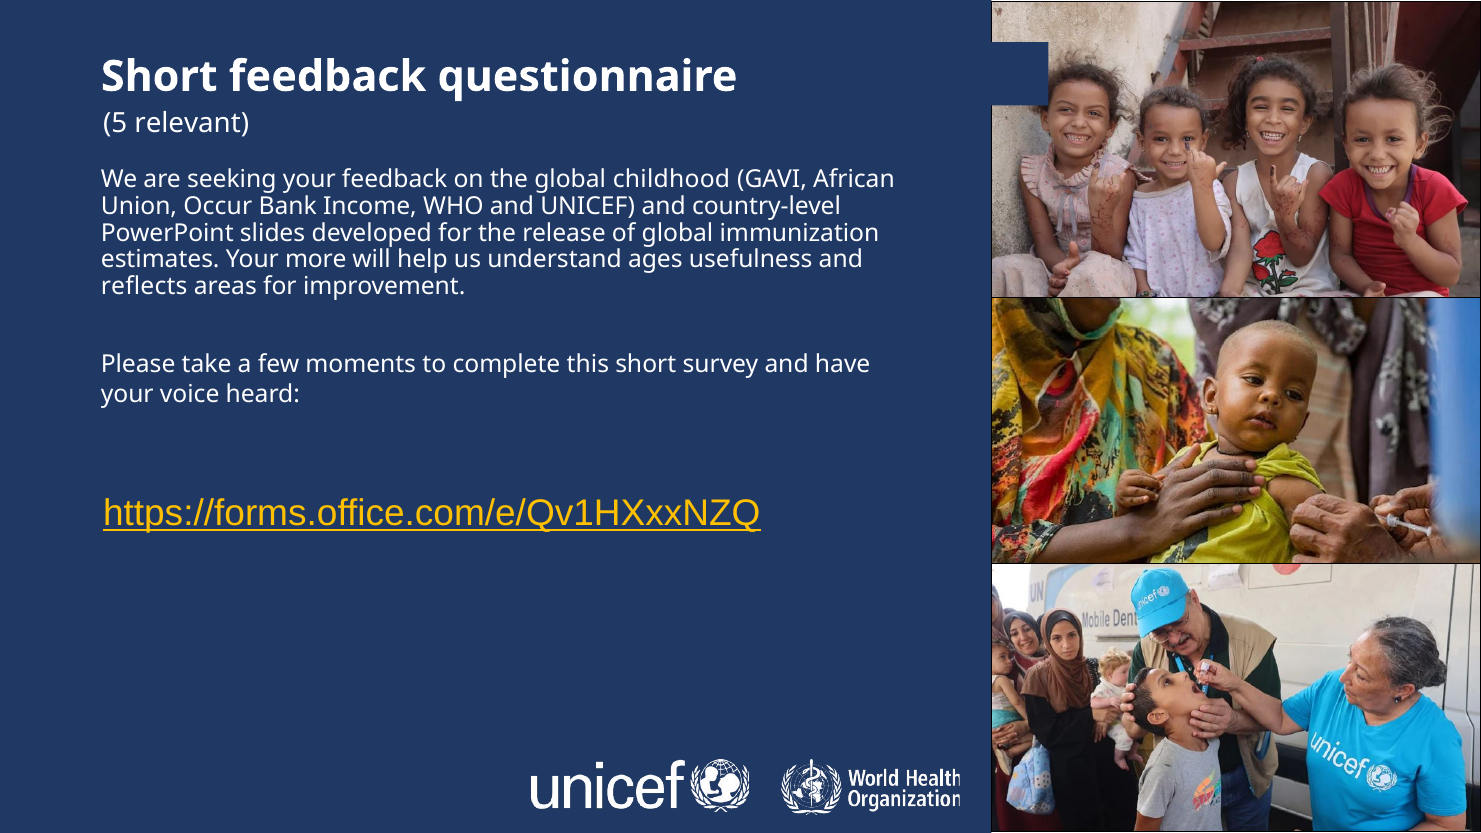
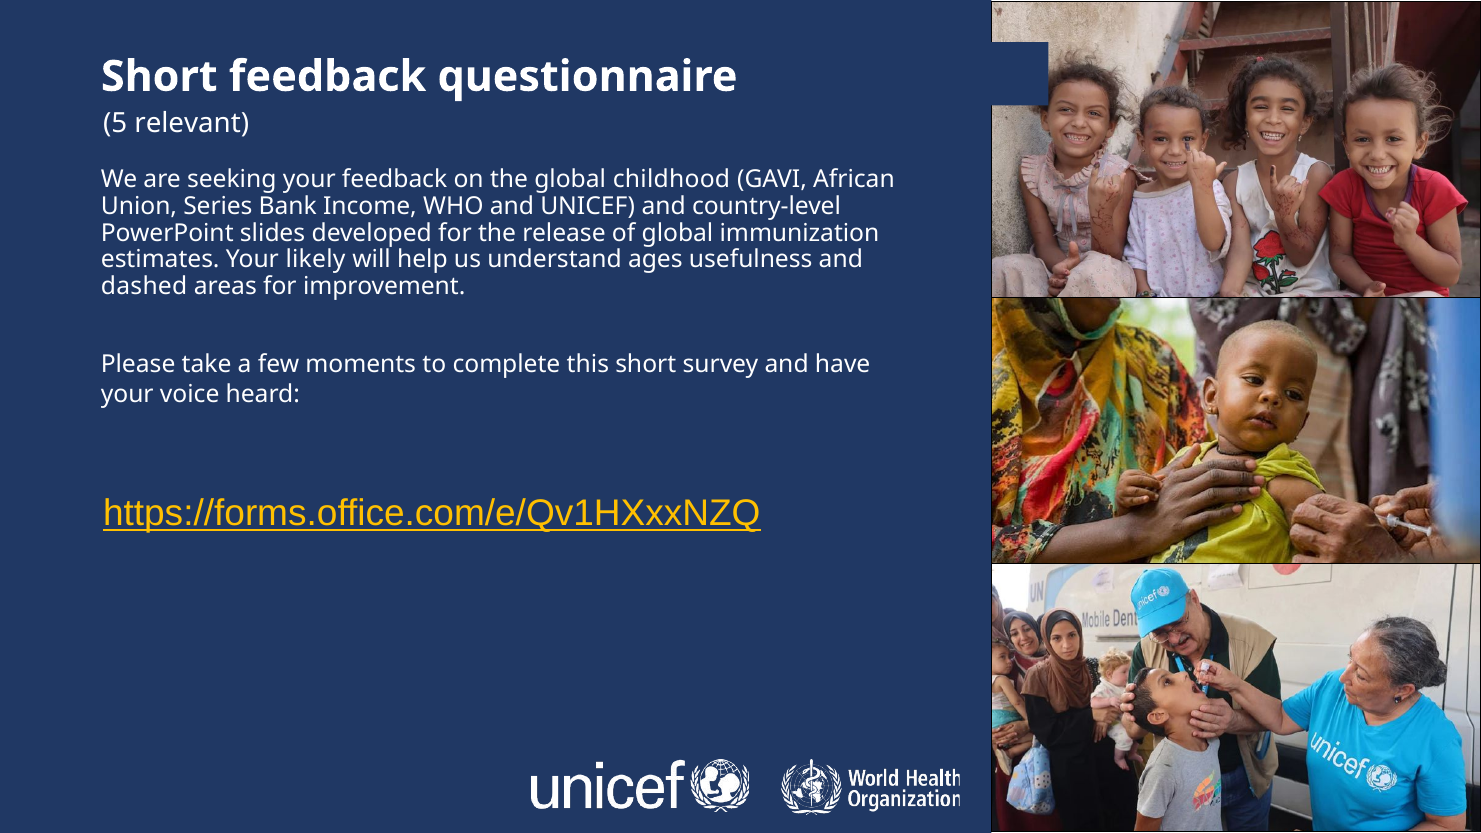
Occur: Occur -> Series (218, 206)
more: more -> likely (316, 260)
reflects: reflects -> dashed (144, 286)
